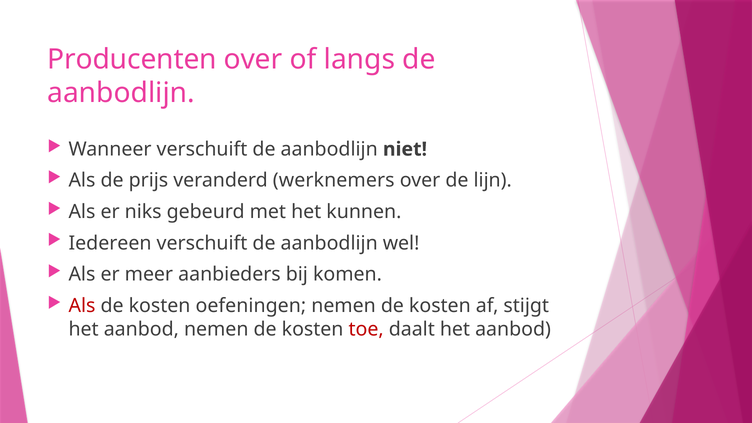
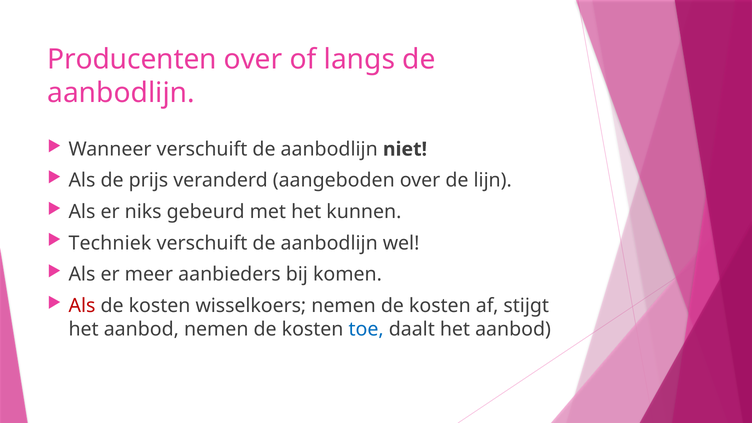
werknemers: werknemers -> aangeboden (334, 180)
Iedereen: Iedereen -> Techniek (110, 243)
oefeningen: oefeningen -> wisselkoers (251, 306)
toe colour: red -> blue (366, 329)
